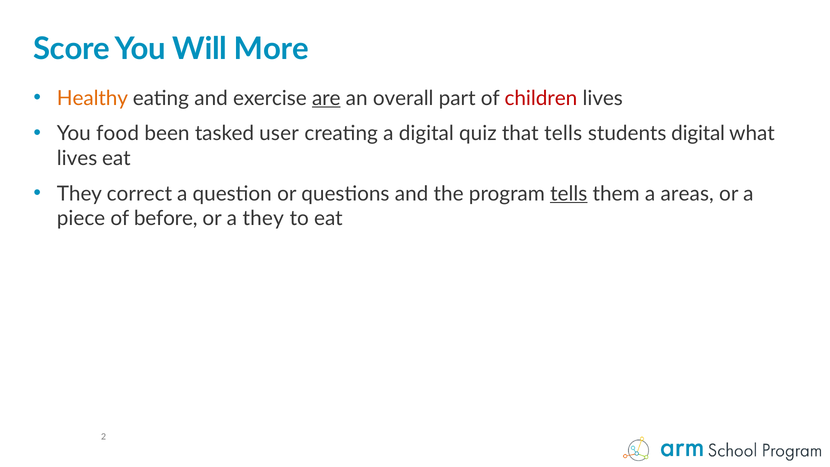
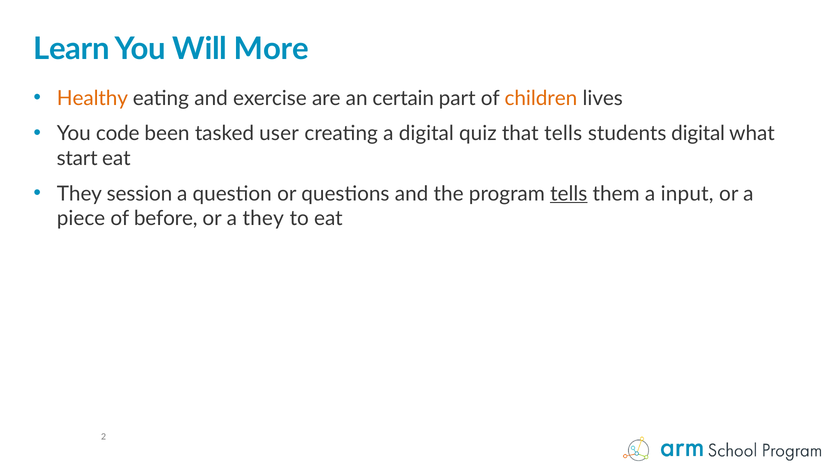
Score: Score -> Learn (72, 49)
are underline: present -> none (326, 98)
overall: overall -> certain (403, 98)
children colour: red -> orange (541, 98)
food: food -> code (118, 133)
lives: lives -> start (77, 158)
correct: correct -> session (139, 194)
areas: areas -> input (687, 194)
